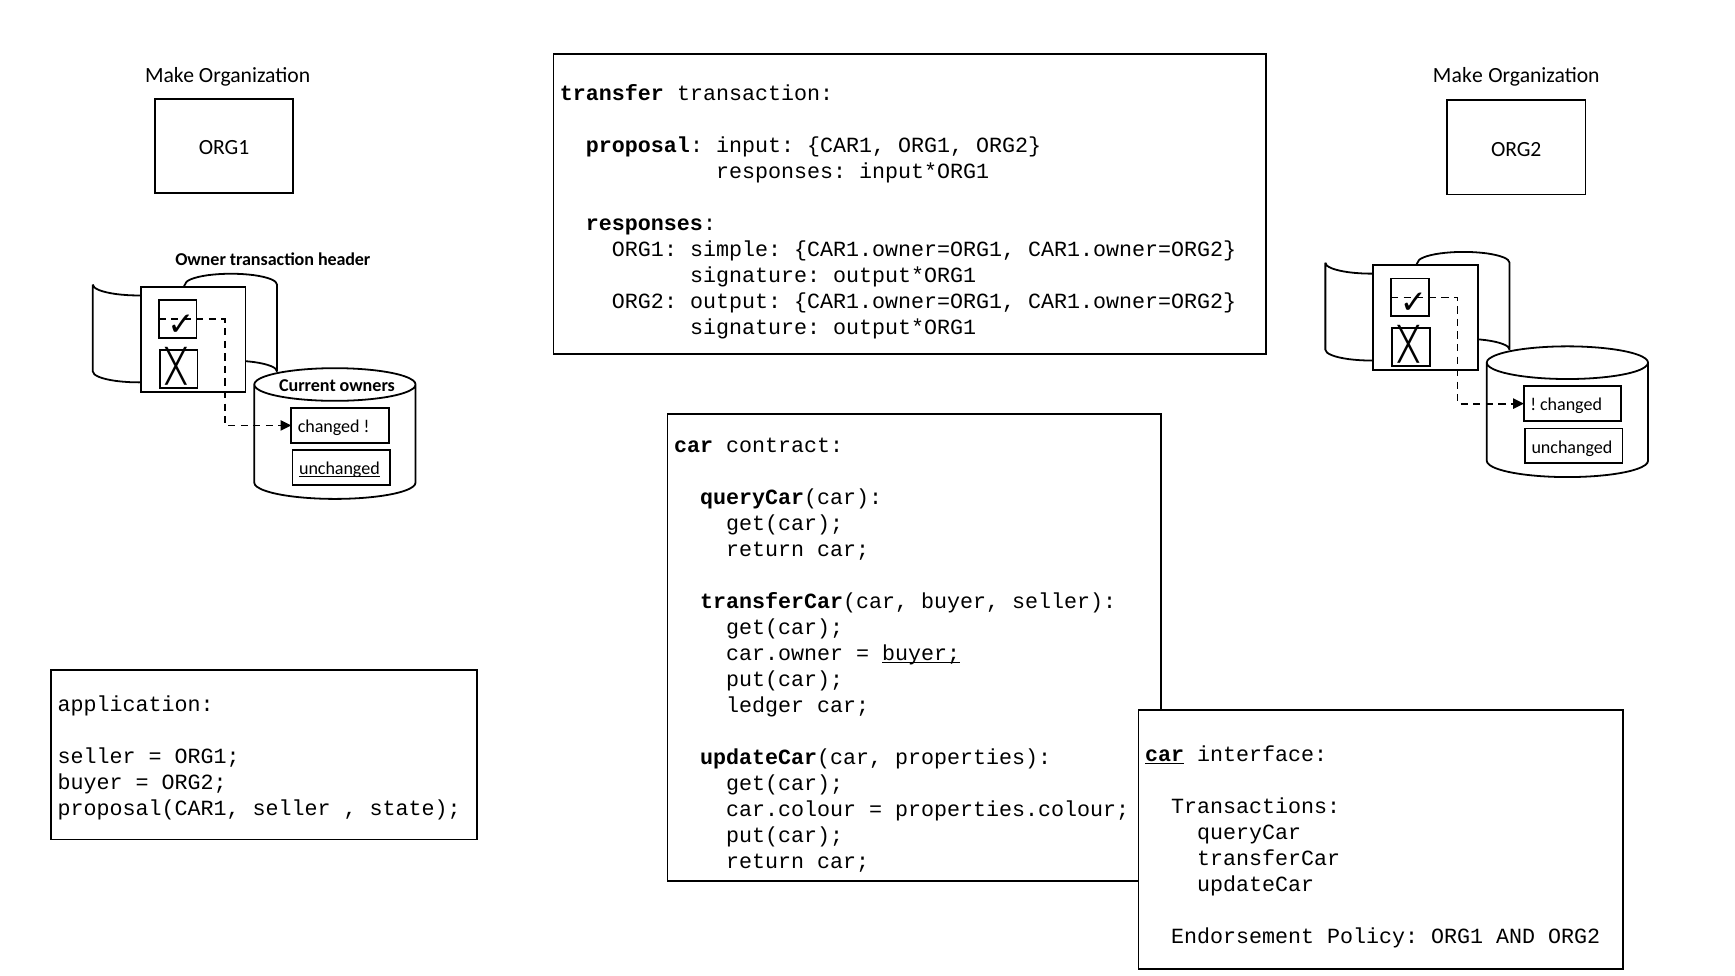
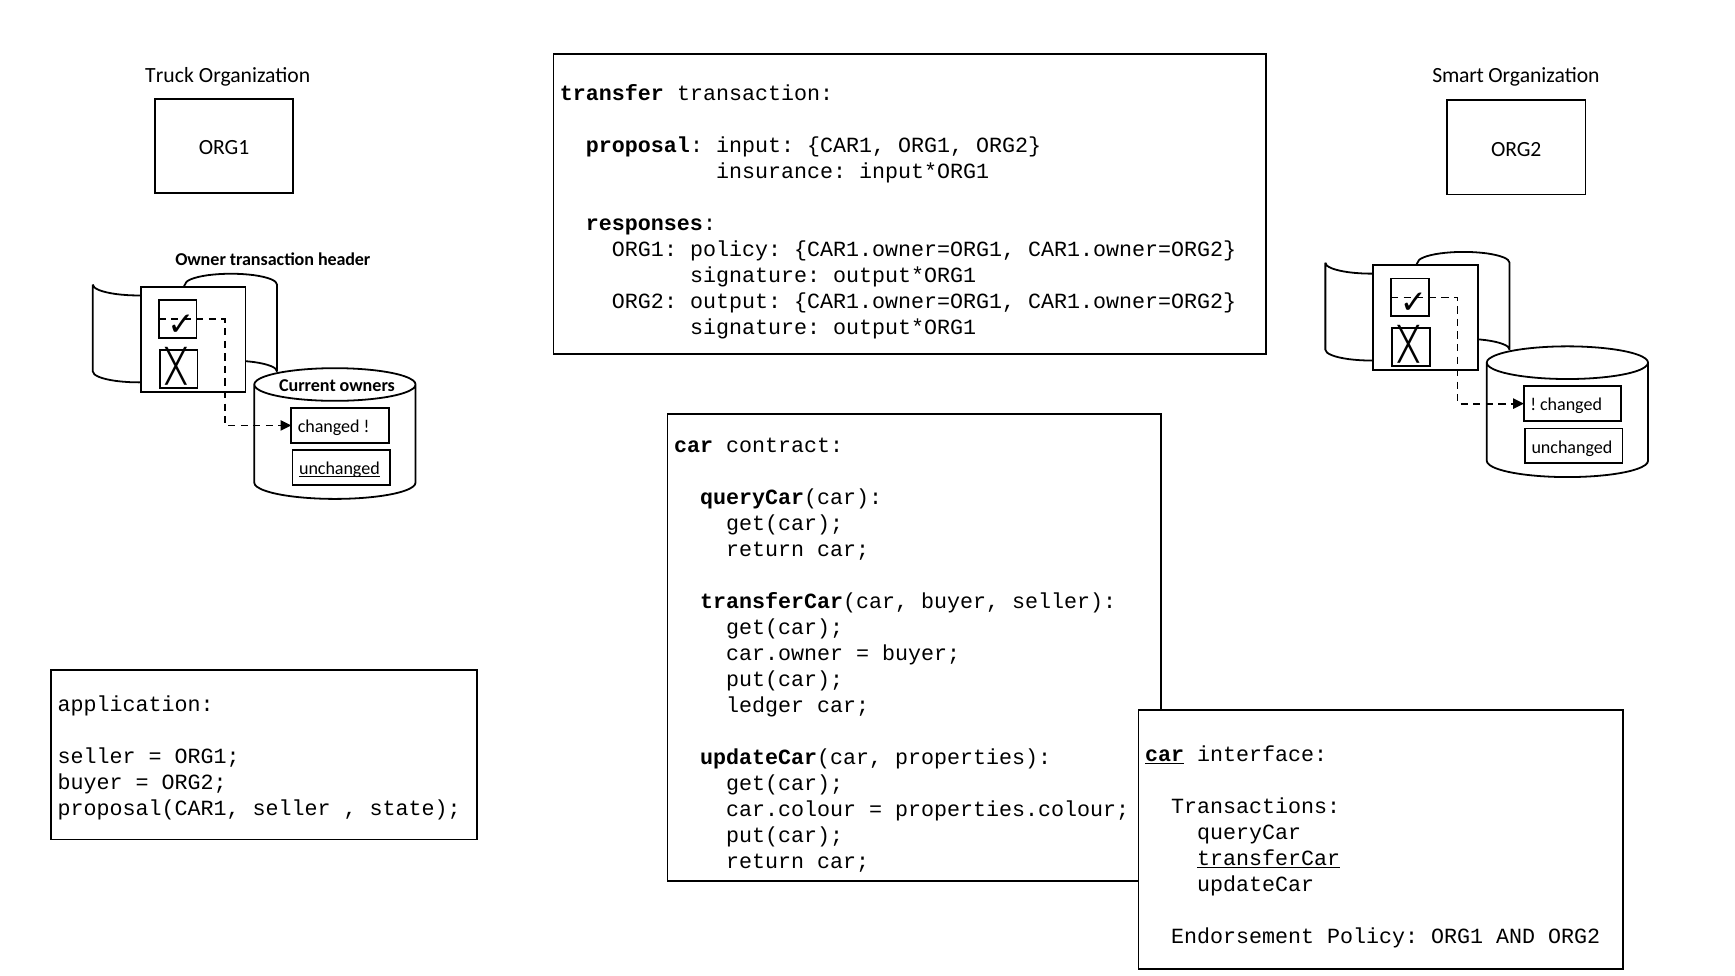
Make: Make -> Truck (170, 75)
Make: Make -> Smart (1458, 75)
responses: responses -> insurance (781, 171)
ORG1 simple: simple -> policy (736, 249)
buyer underline: present -> none (921, 653)
transferCar underline: none -> present (1269, 858)
